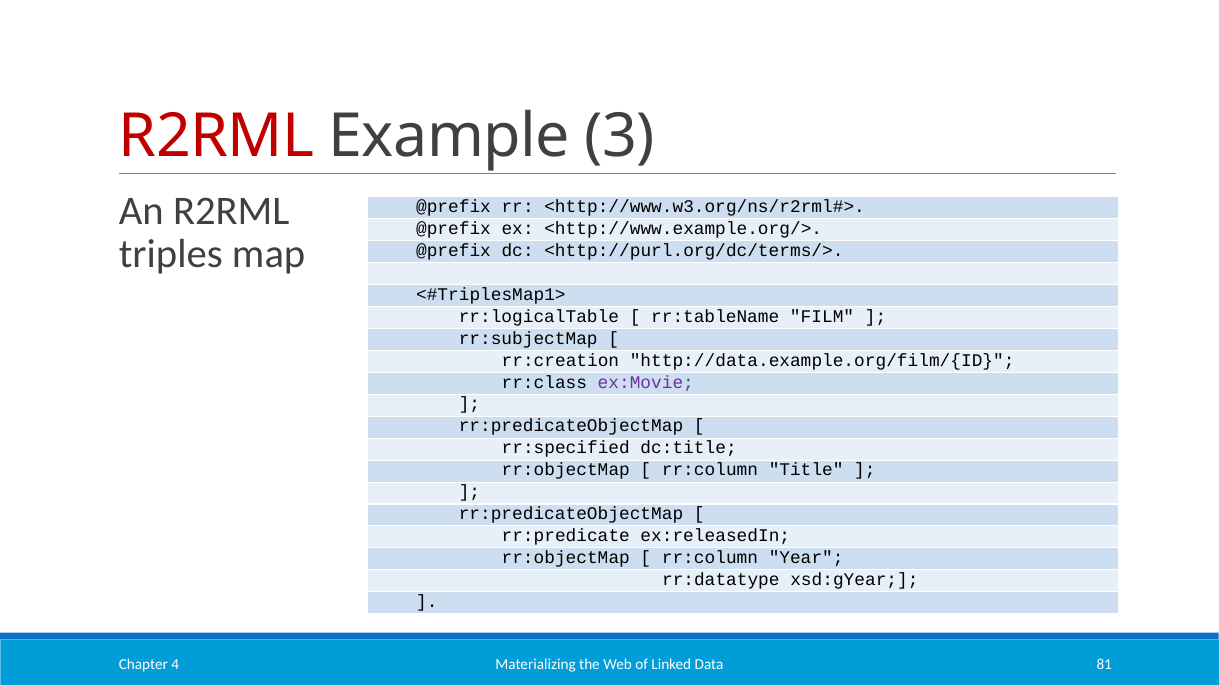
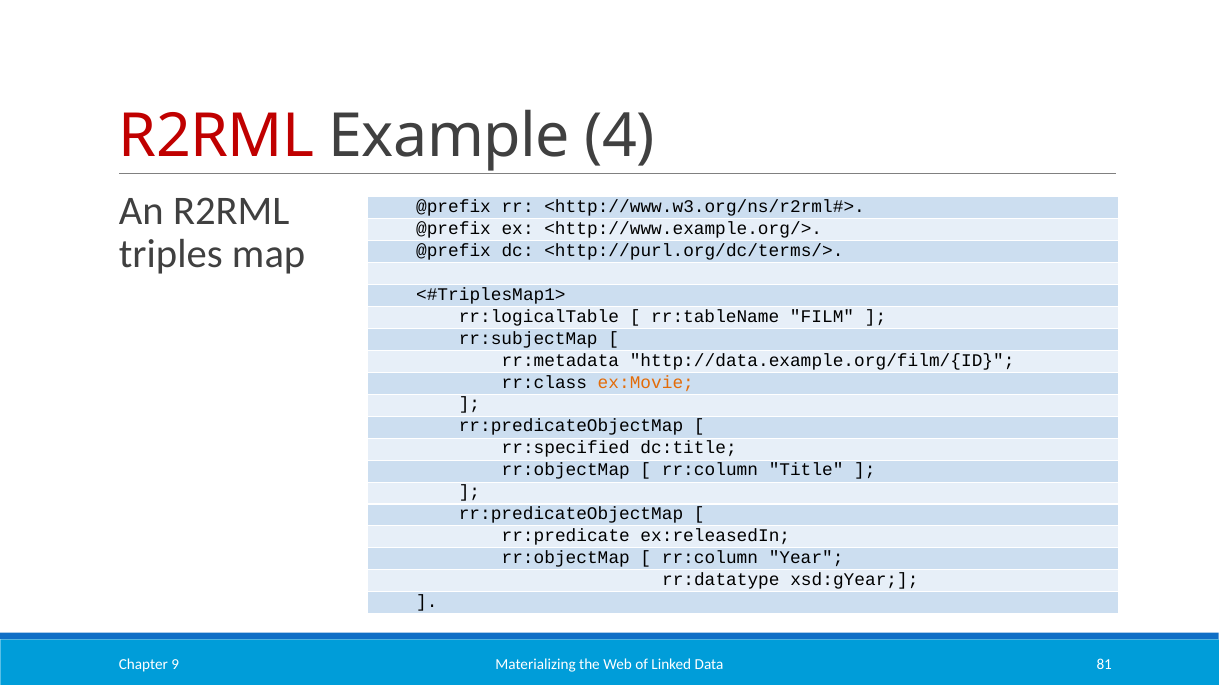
3: 3 -> 4 (619, 137)
rr:creation: rr:creation -> rr:metadata (560, 361)
ex:Movie colour: purple -> orange (646, 383)
4: 4 -> 9 (175, 665)
